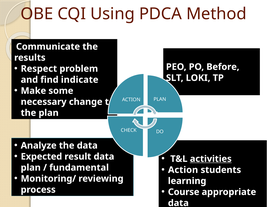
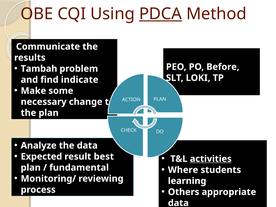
PDCA underline: none -> present (160, 14)
Respect: Respect -> Tambah (39, 69)
result data: data -> best (104, 157)
Action: Action -> Where (183, 170)
Course: Course -> Others (184, 192)
